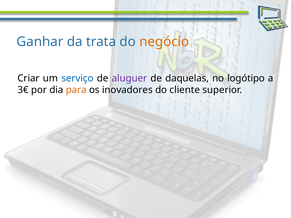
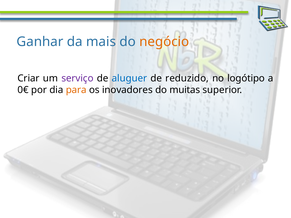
trata: trata -> mais (101, 42)
serviço colour: blue -> purple (77, 78)
aluguer colour: purple -> blue (129, 78)
daquelas: daquelas -> reduzido (187, 78)
3€: 3€ -> 0€ (23, 90)
cliente: cliente -> muitas (185, 90)
